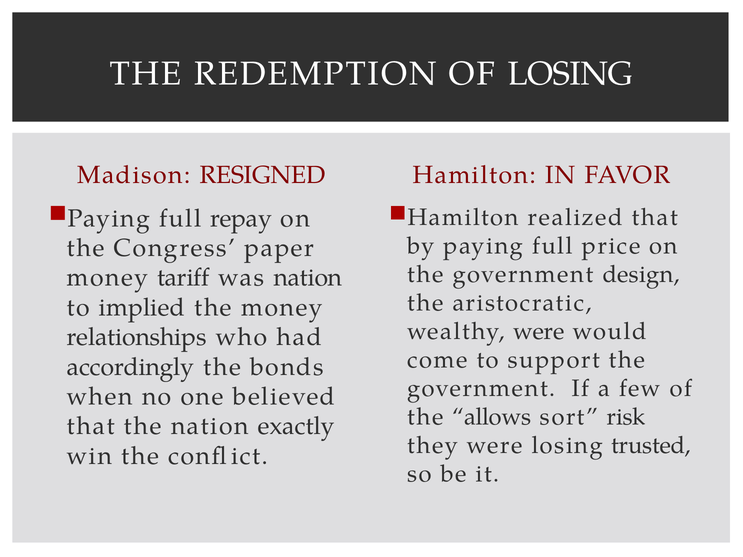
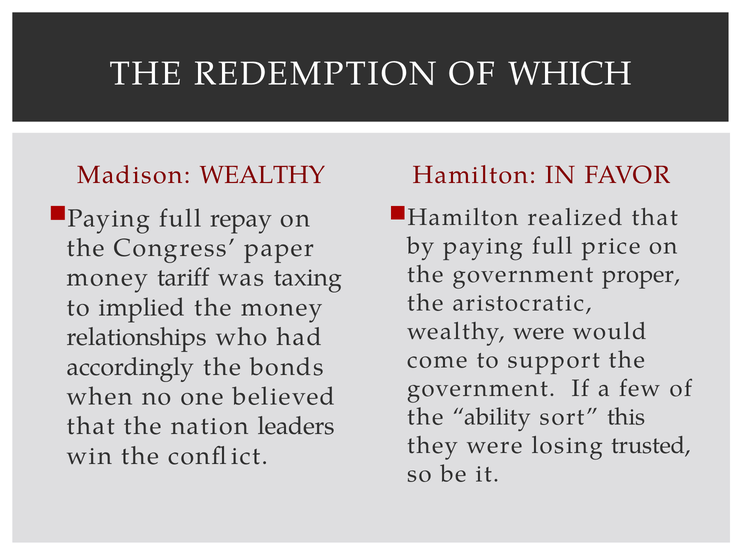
OF LOSING: LOSING -> WHICH (570, 74)
Madison RESIGNED: RESIGNED -> WEALTHY (263, 175)
design: design -> proper (641, 275)
was nation: nation -> taxing (308, 278)
allows: allows -> ability (492, 417)
risk: risk -> this (626, 417)
exactly: exactly -> leaders (296, 426)
